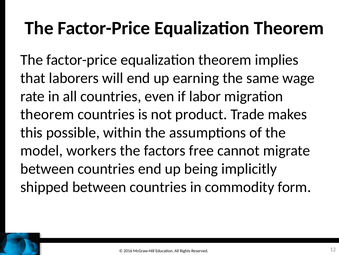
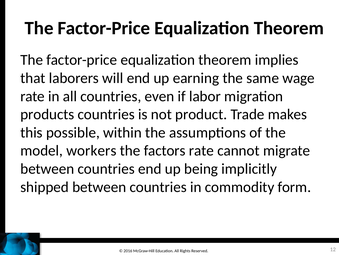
theorem: theorem -> products (47, 114)
factors free: free -> rate (201, 150)
